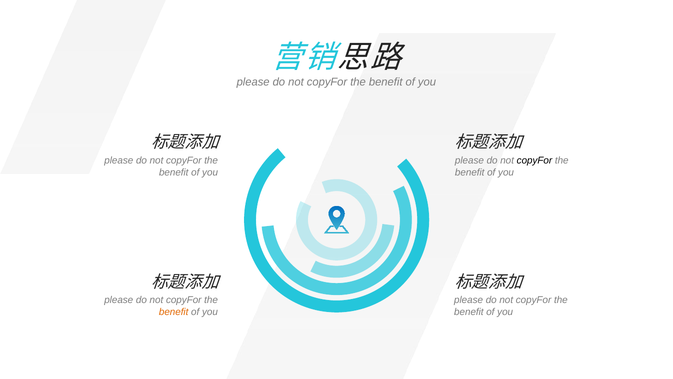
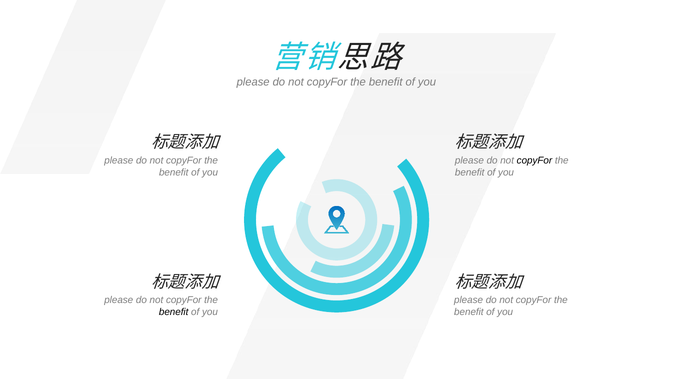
benefit colour: orange -> black (174, 312)
